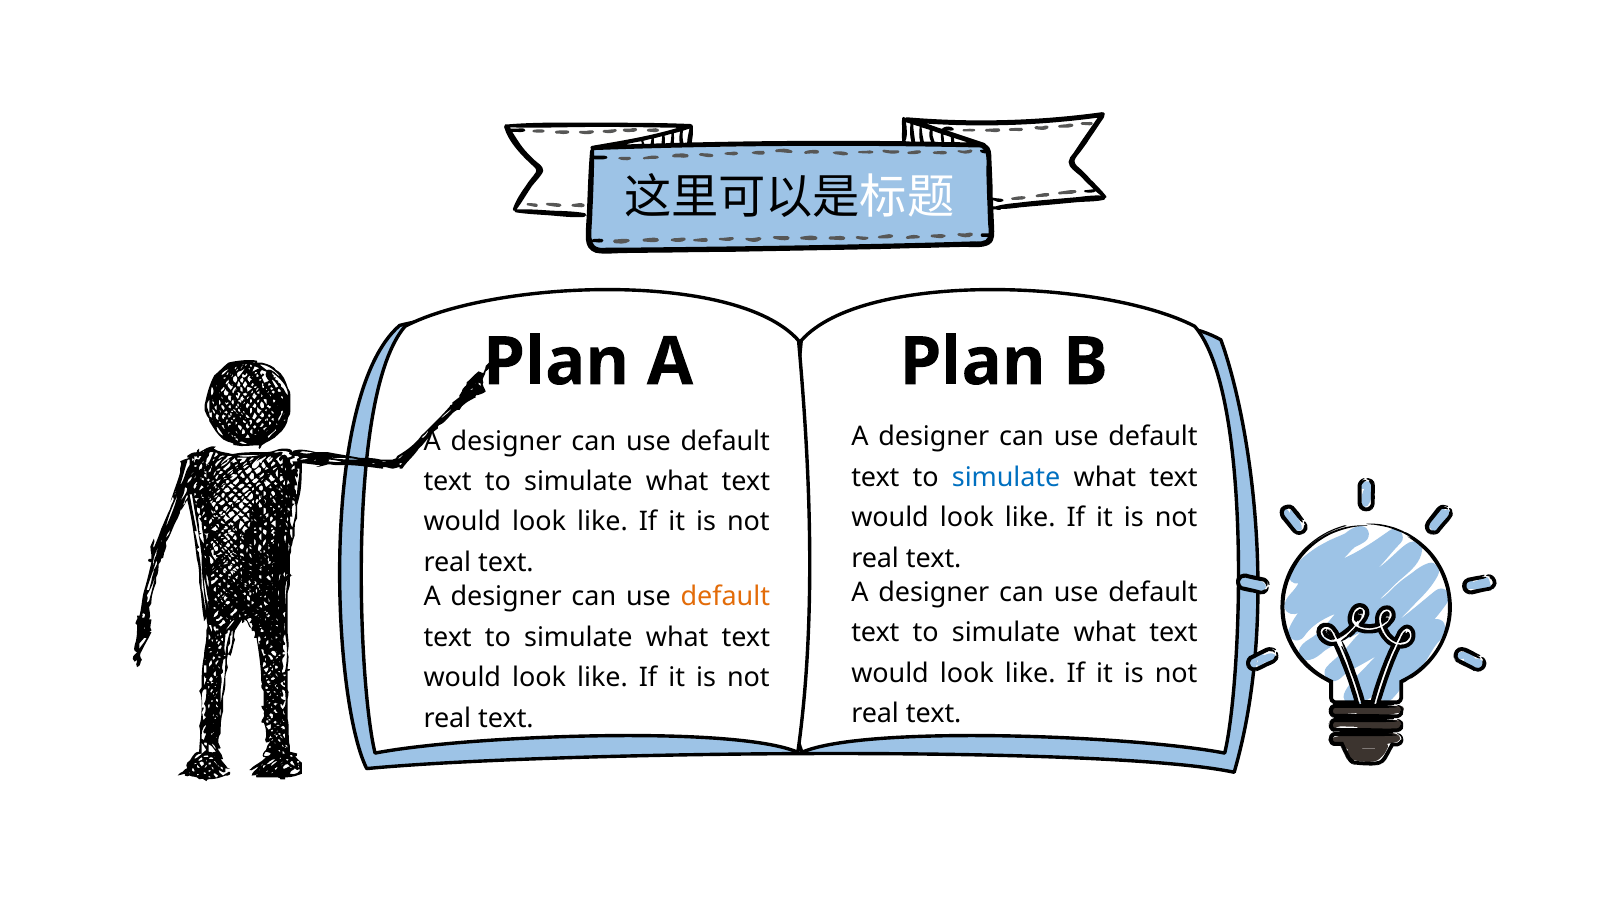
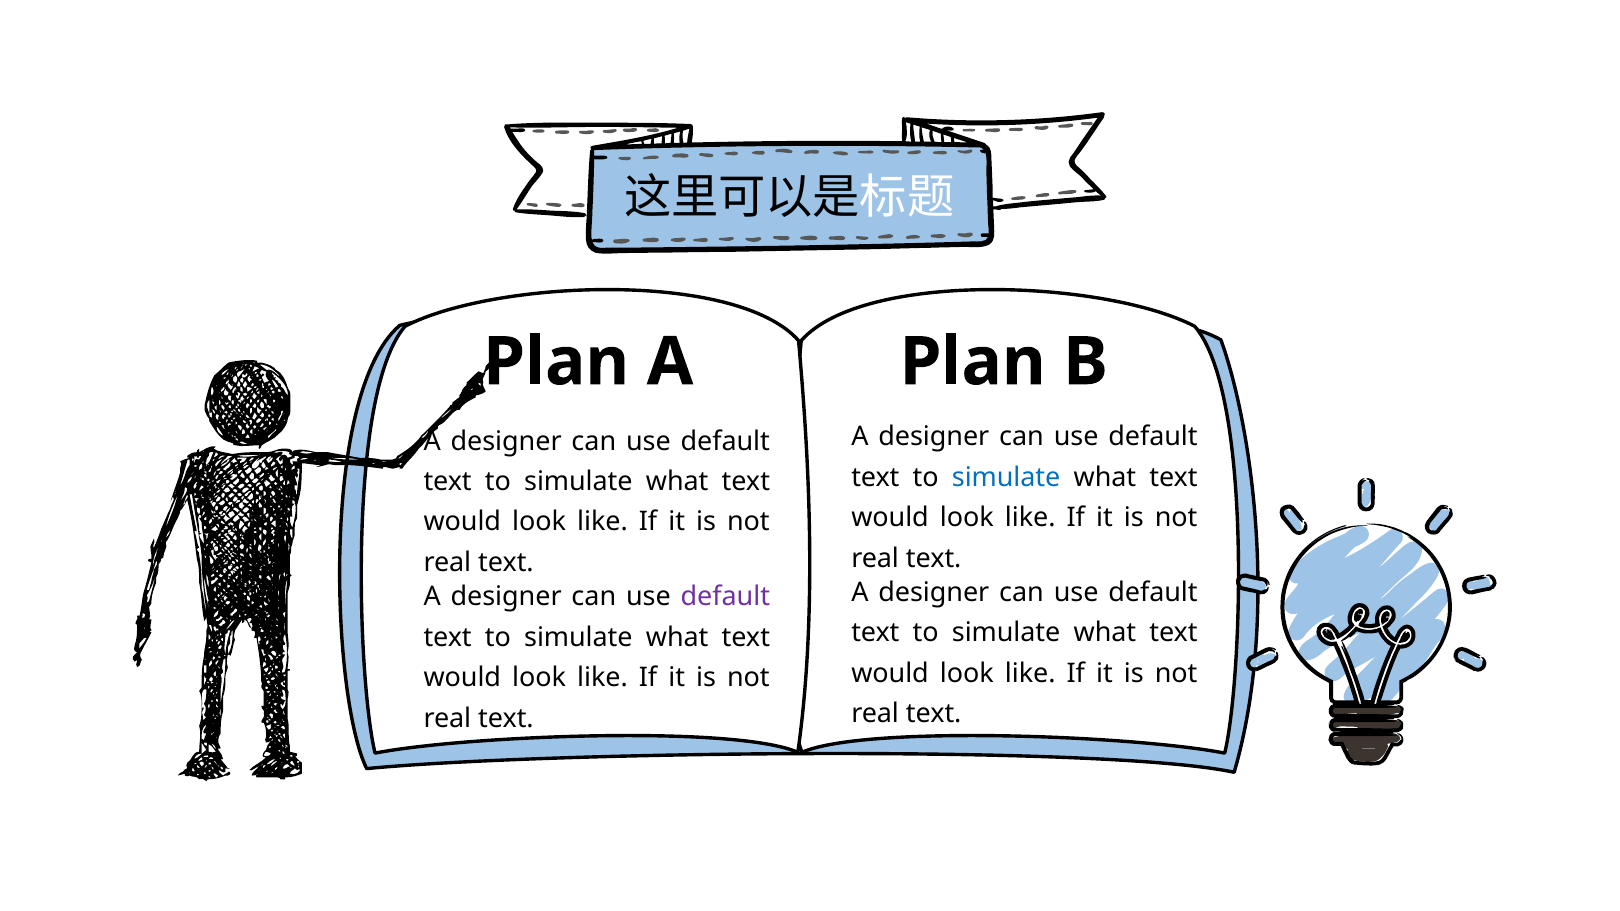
default colour: orange -> purple (725, 597)
